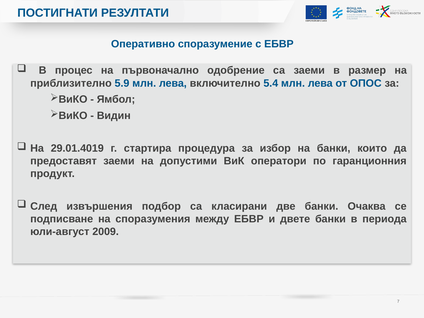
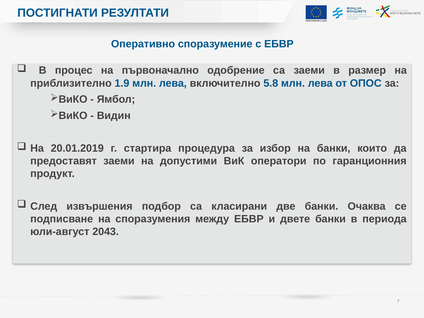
5.9: 5.9 -> 1.9 (122, 83)
5.4: 5.4 -> 5.8 (271, 83)
29.01.4019: 29.01.4019 -> 20.01.2019 (77, 148)
2009: 2009 -> 2043 (106, 232)
